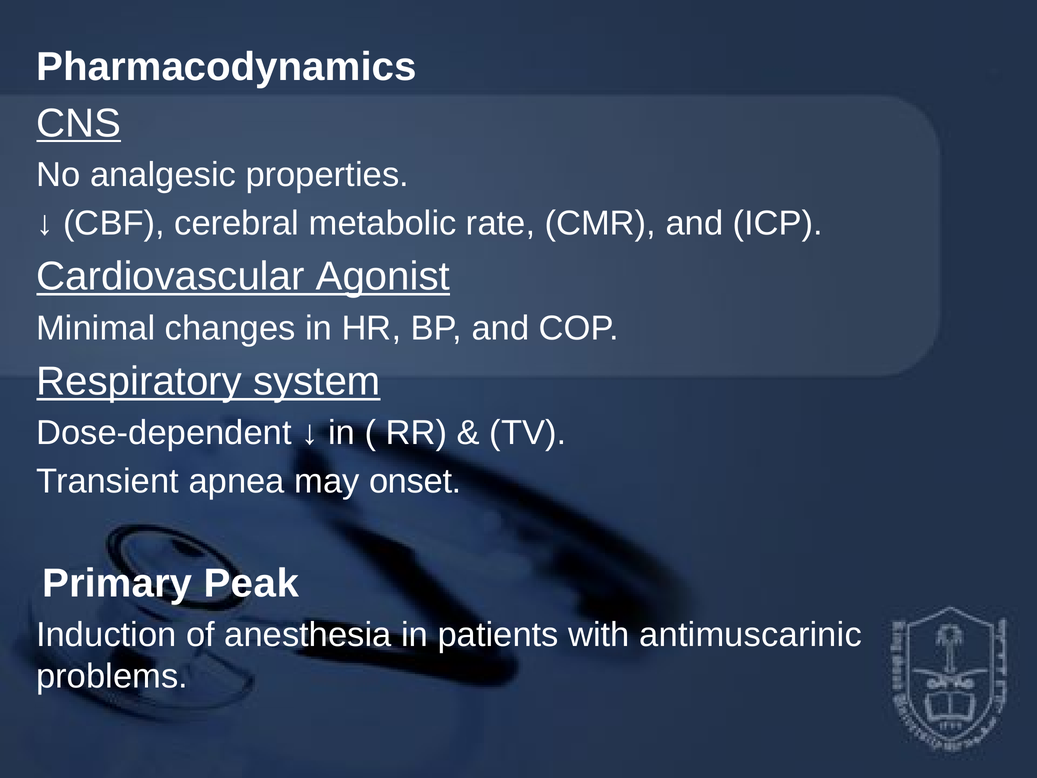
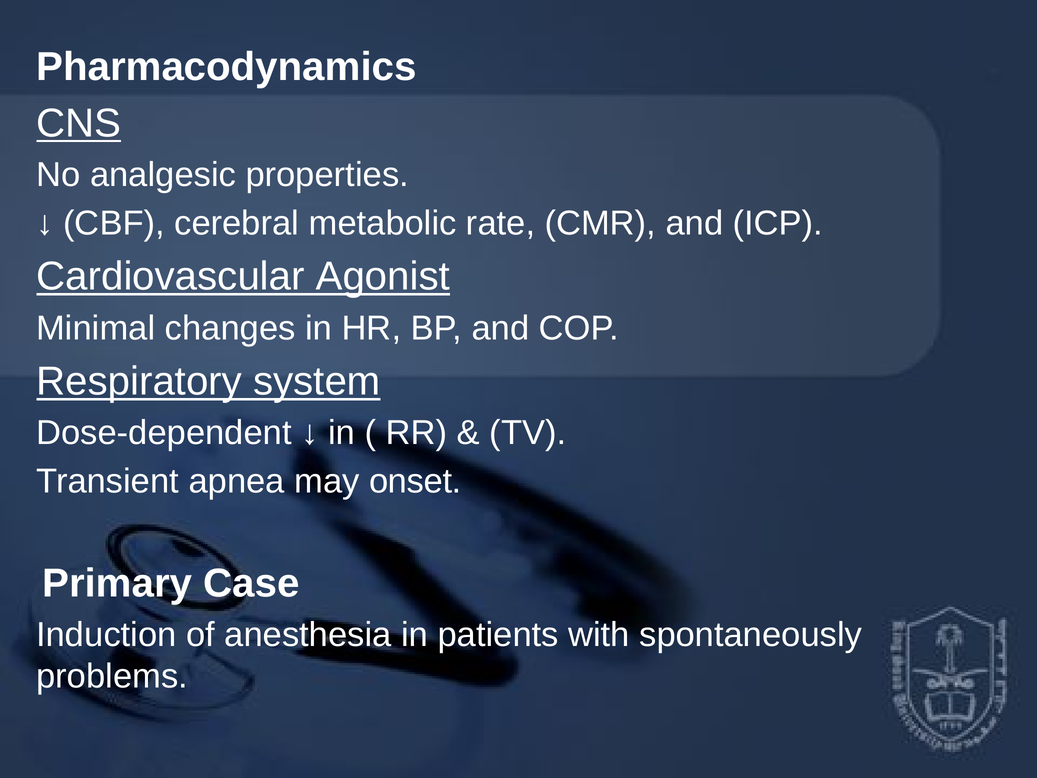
Peak: Peak -> Case (252, 583)
antimuscarinic: antimuscarinic -> spontaneously (751, 635)
